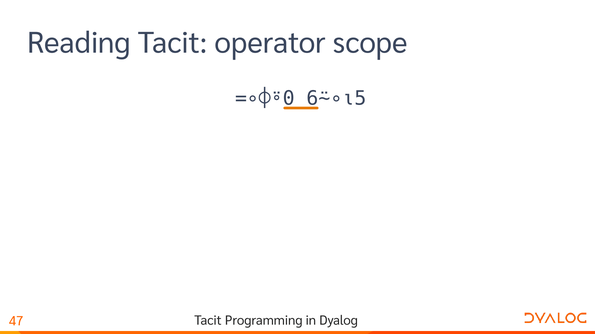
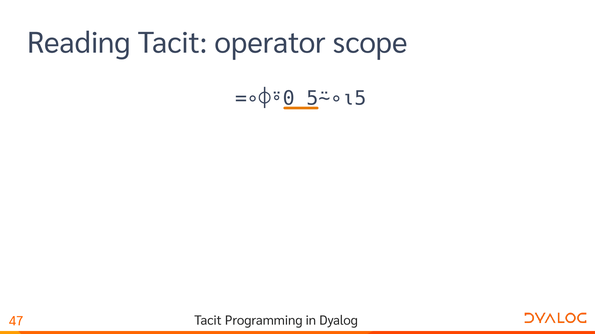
6⍨∘⍳5: 6⍨∘⍳5 -> 5⍨∘⍳5 (336, 99)
